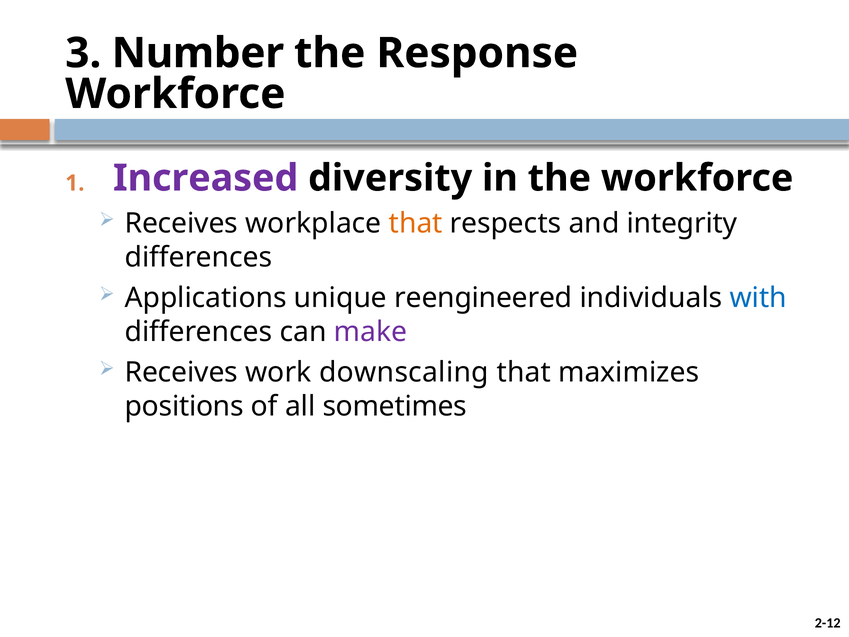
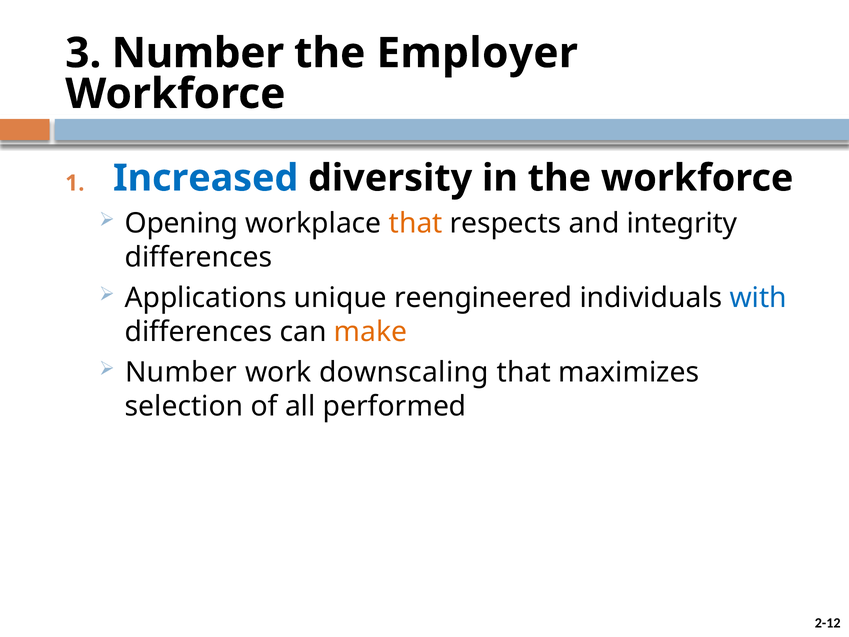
Response: Response -> Employer (477, 53)
Increased colour: purple -> blue (206, 178)
Receives: Receives -> Opening (181, 224)
make colour: purple -> orange (371, 332)
Receives: Receives -> Number (181, 372)
positions: positions -> selection (184, 406)
sometimes: sometimes -> performed (395, 406)
